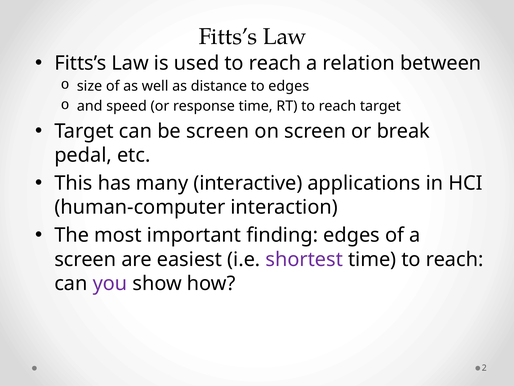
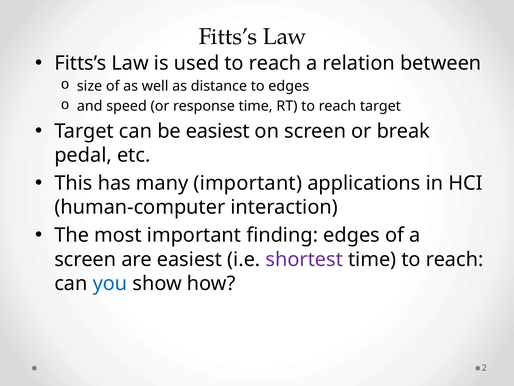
be screen: screen -> easiest (218, 131)
many interactive: interactive -> important (248, 183)
you colour: purple -> blue (110, 283)
